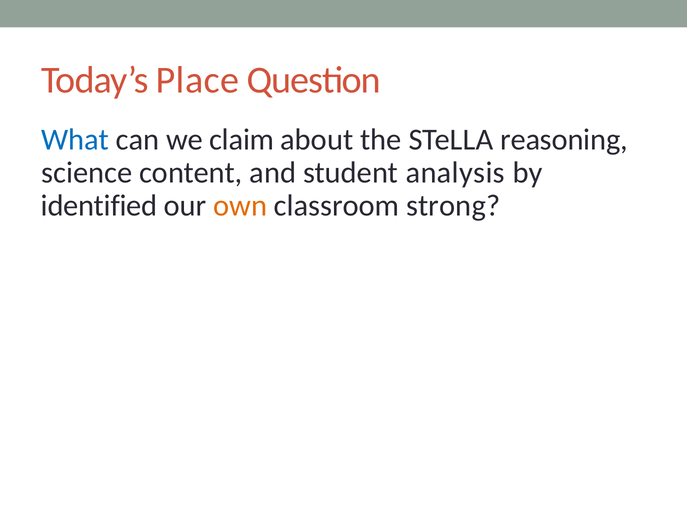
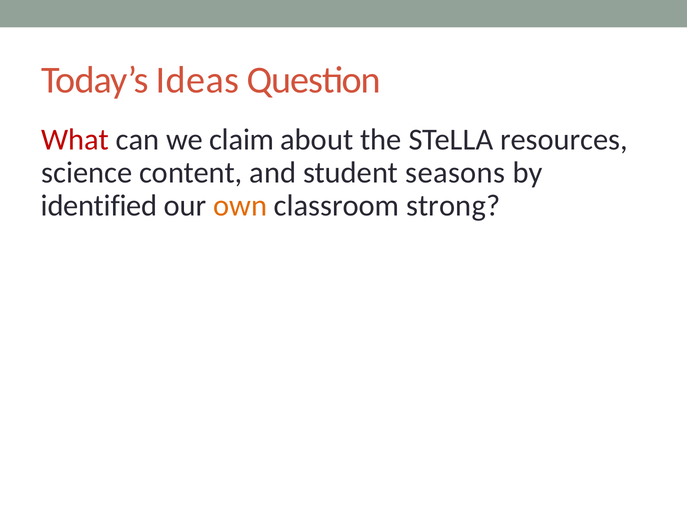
Place: Place -> Ideas (198, 80)
What colour: blue -> red (75, 140)
reasoning: reasoning -> resources (564, 140)
analysis: analysis -> seasons (455, 173)
